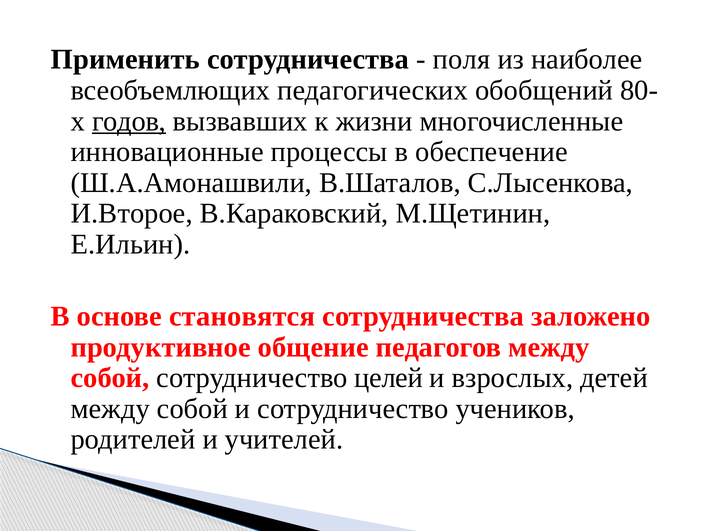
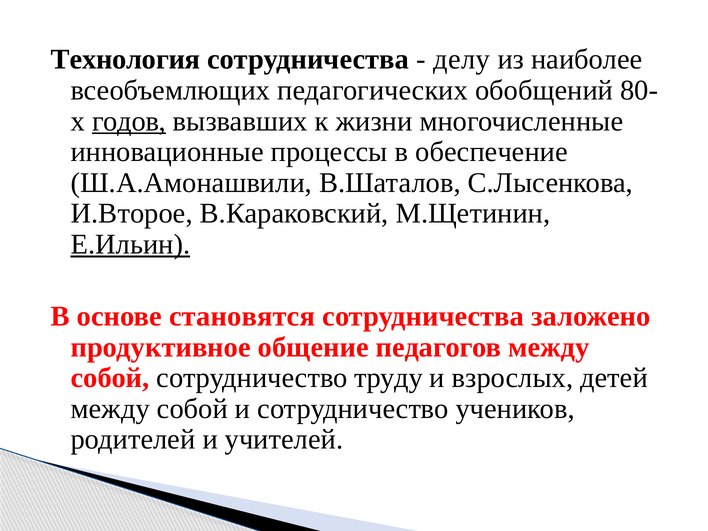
Применить: Применить -> Технология (126, 59)
поля: поля -> делу (462, 59)
Е.Ильин underline: none -> present (130, 244)
целей: целей -> труду (389, 378)
